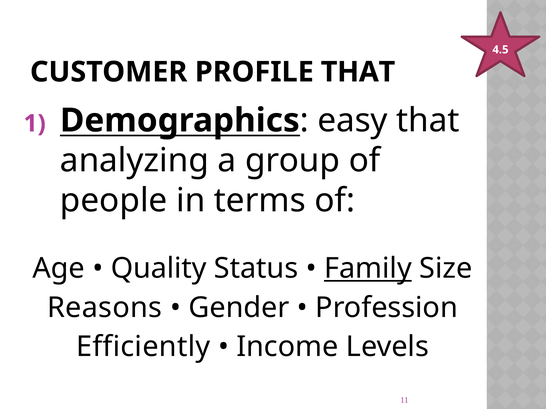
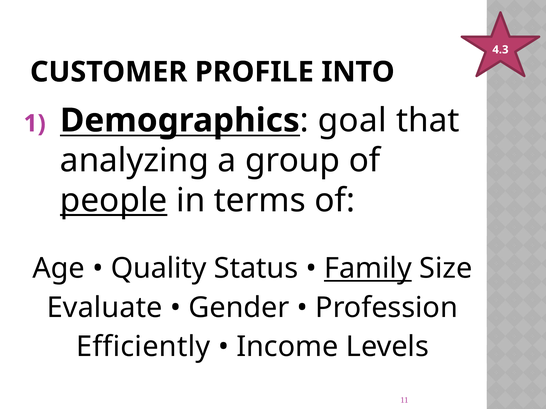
4.5: 4.5 -> 4.3 (500, 50)
PROFILE THAT: THAT -> INTO (358, 72)
easy: easy -> goal (352, 121)
people underline: none -> present (114, 201)
Reasons: Reasons -> Evaluate (105, 308)
